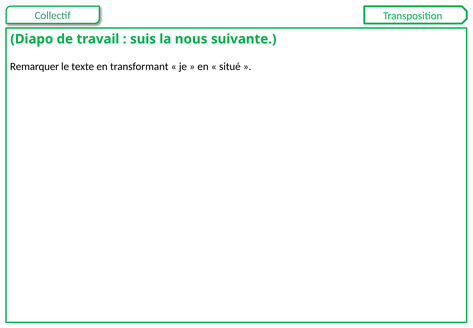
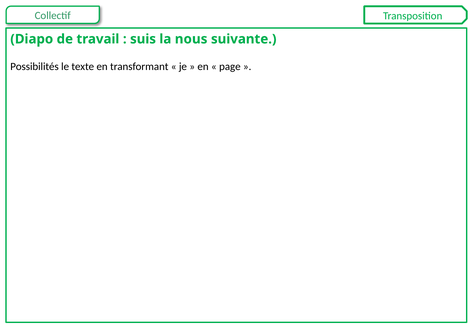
Remarquer: Remarquer -> Possibilités (35, 66)
situé: situé -> page (230, 66)
